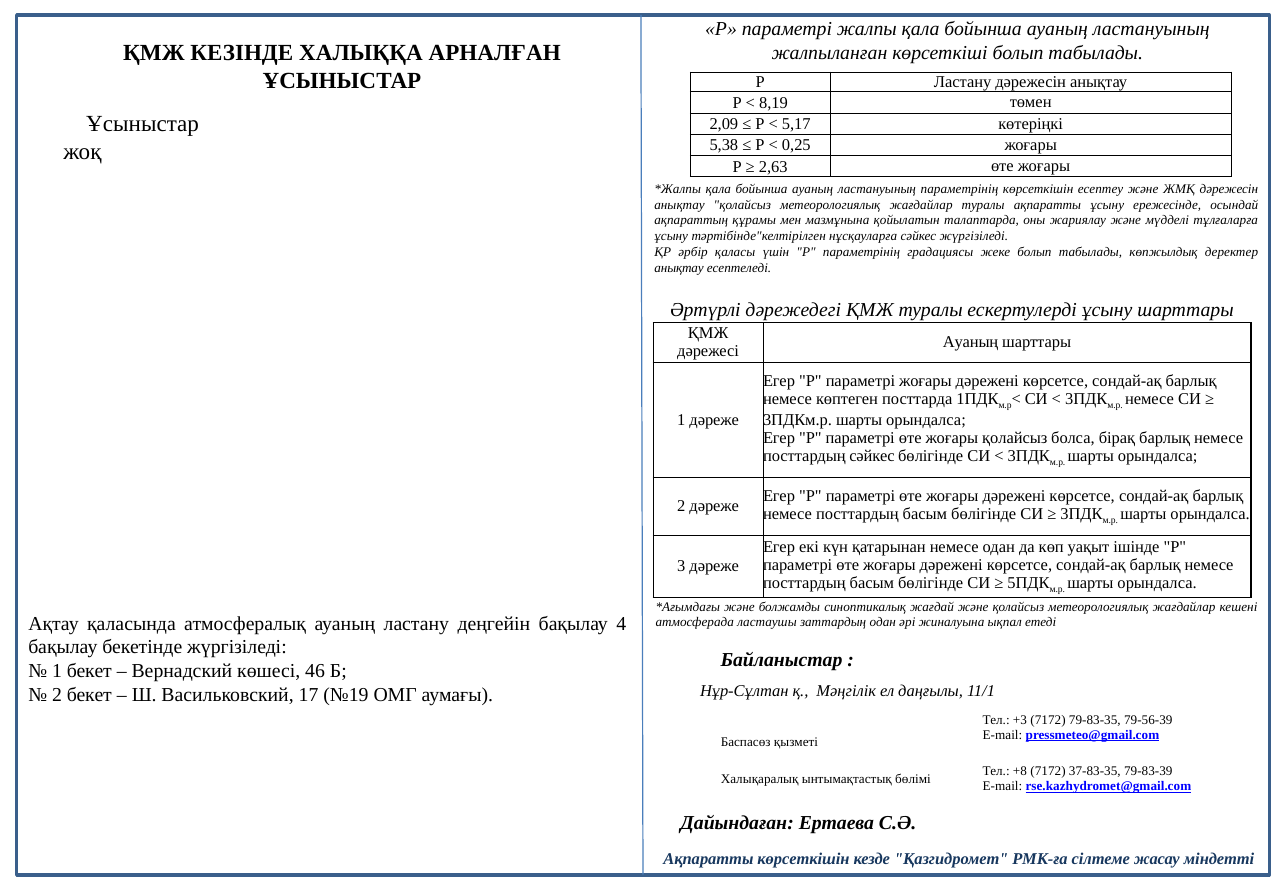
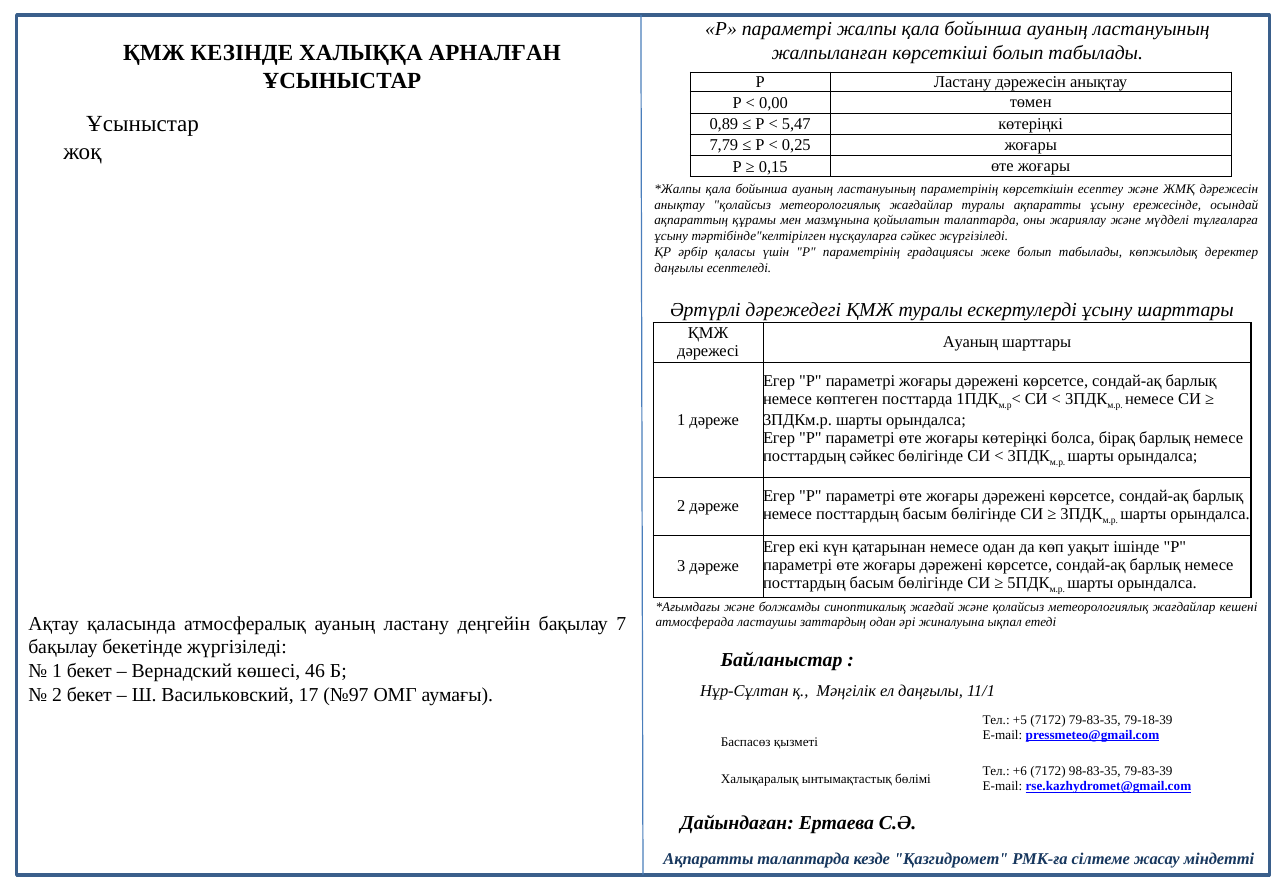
8,19: 8,19 -> 0,00 (773, 103)
2,09: 2,09 -> 0,89 (724, 124)
5,17: 5,17 -> 5,47 (796, 124)
5,38: 5,38 -> 7,79 (724, 146)
2,63: 2,63 -> 0,15 (773, 167)
анықтау: анықтау -> даңғылы (679, 268)
жоғары қолайсыз: қолайсыз -> көтеріңкі (1015, 438)
4: 4 -> 7 (621, 624)
№19: №19 -> №97 (346, 695)
+3: +3 -> +5 (1020, 720)
79-56-39: 79-56-39 -> 79-18-39 (1148, 720)
+8: +8 -> +6 (1020, 772)
37-83-35: 37-83-35 -> 98-83-35 (1095, 772)
Ақпаратты көрсеткішін: көрсеткішін -> талаптарда (803, 859)
